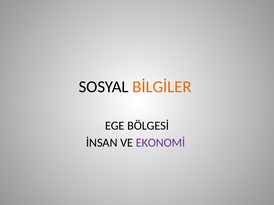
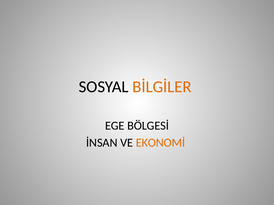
EKONOMİ colour: purple -> orange (160, 143)
